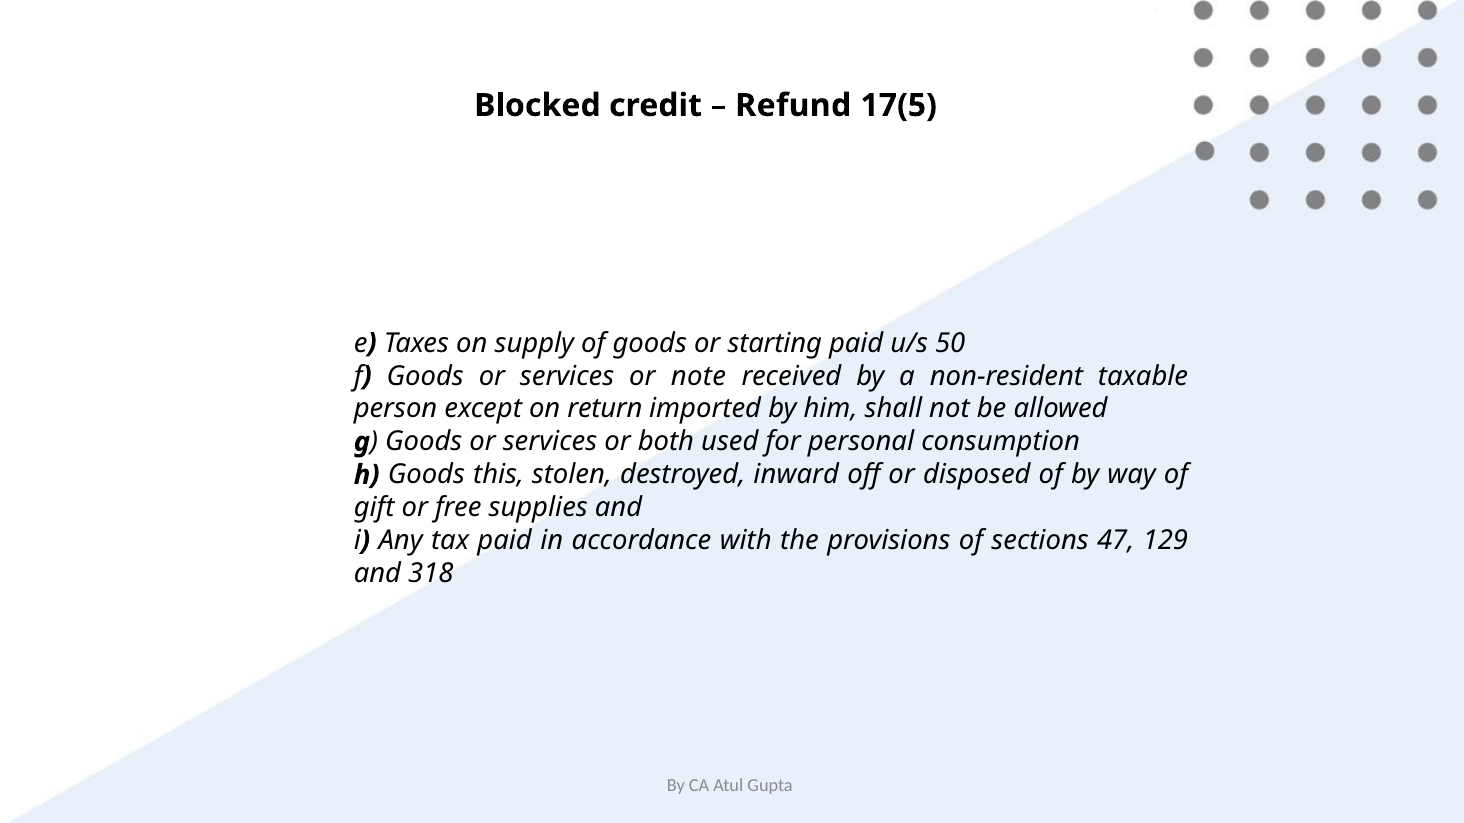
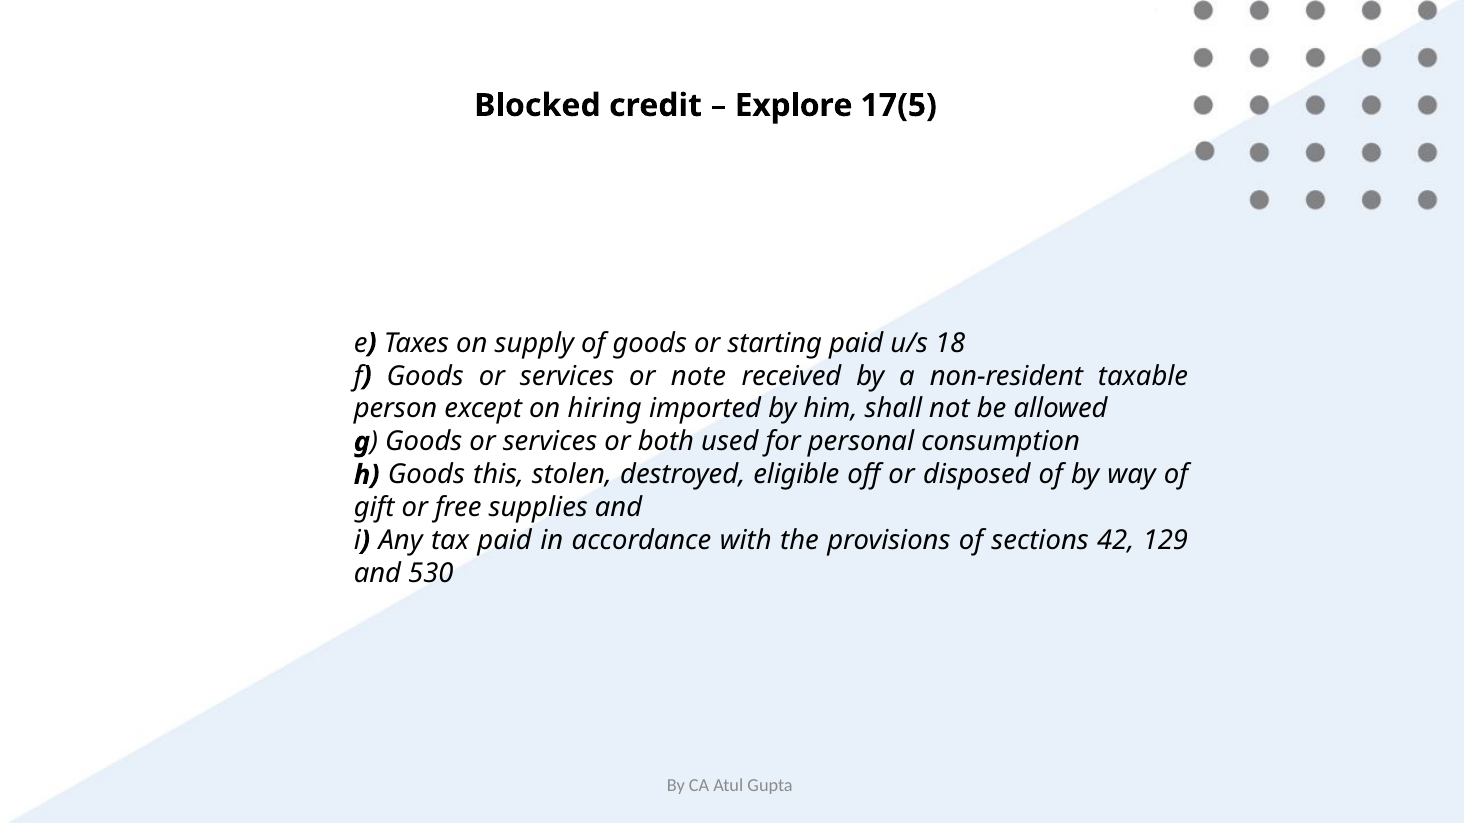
Refund: Refund -> Explore (794, 105)
50: 50 -> 18 (950, 343)
return: return -> hiring (605, 409)
inward: inward -> eligible (796, 475)
47: 47 -> 42 (1116, 541)
318: 318 -> 530 (431, 574)
